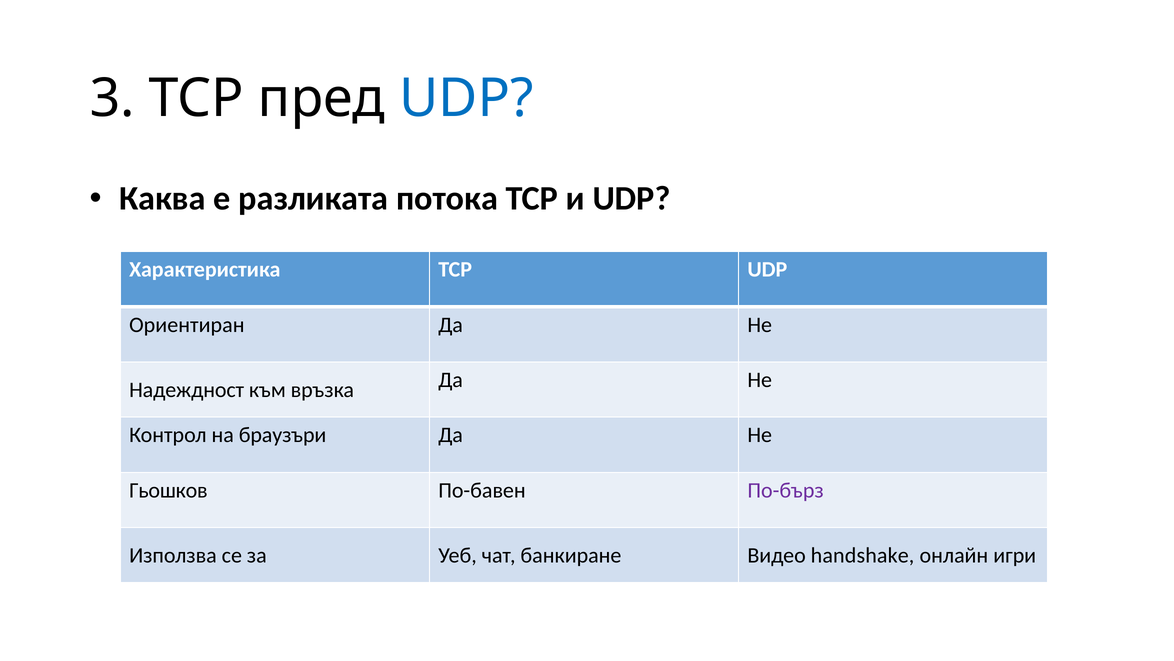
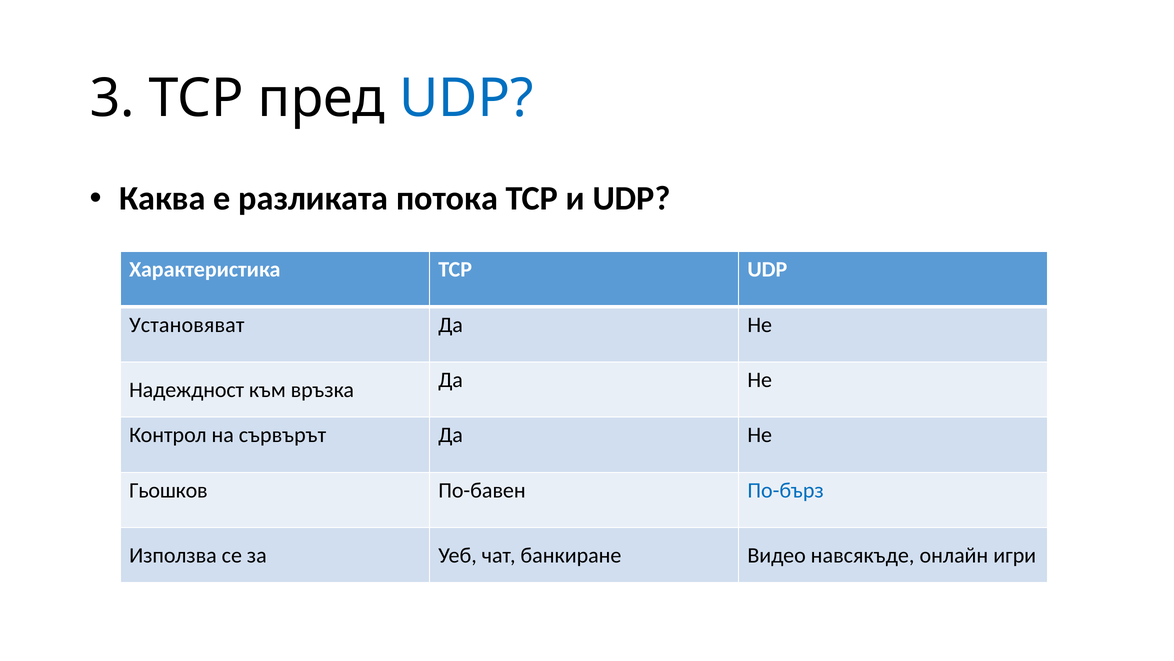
Ориентиран: Ориентиран -> Установяват (187, 324)
браузъри: браузъри -> сървърът (283, 435)
По-бърз colour: purple -> blue (786, 490)
handshake: handshake -> навсякъде (863, 555)
